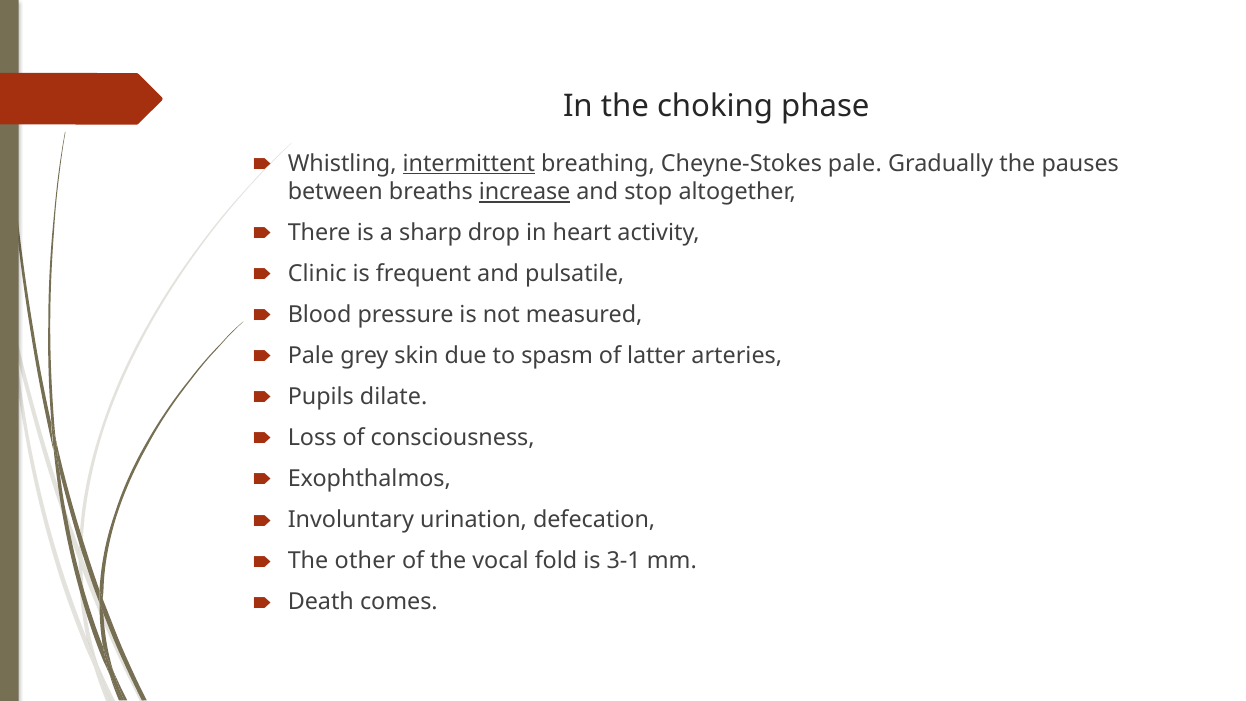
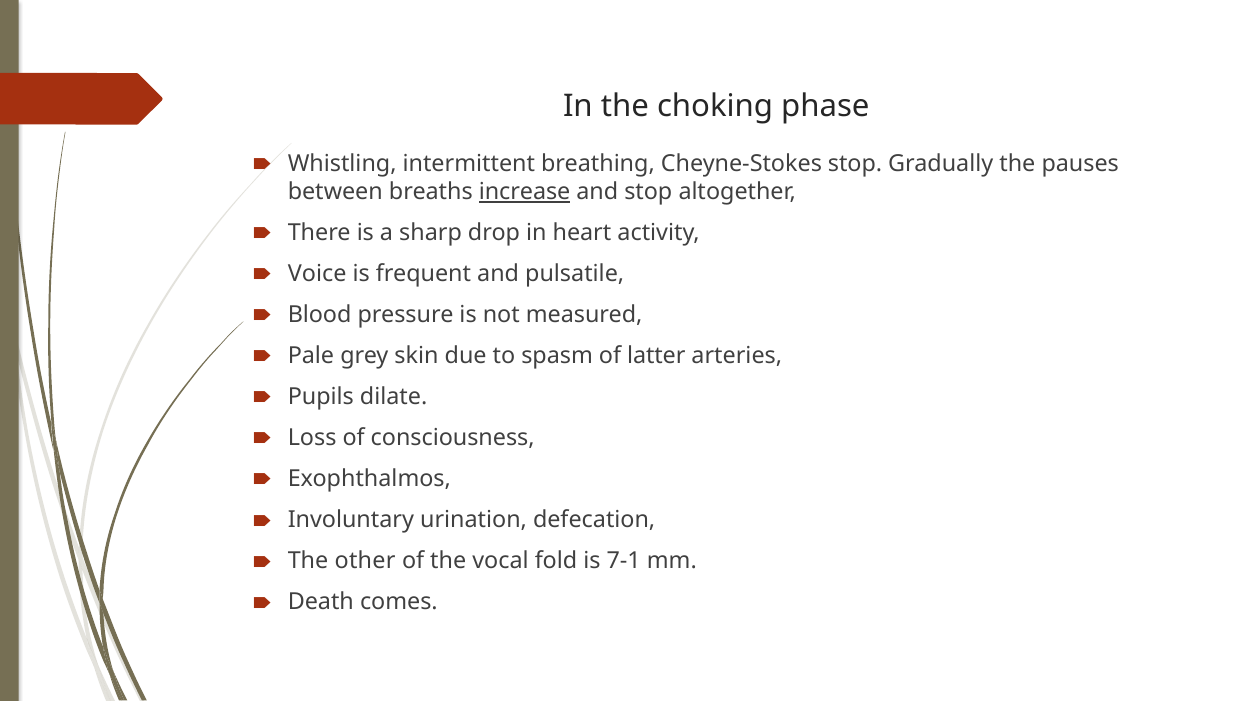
intermittent underline: present -> none (469, 164)
Cheyne-Stokes pale: pale -> stop (855, 164)
Clinic: Clinic -> Voice (317, 274)
3-1: 3-1 -> 7-1 (624, 561)
